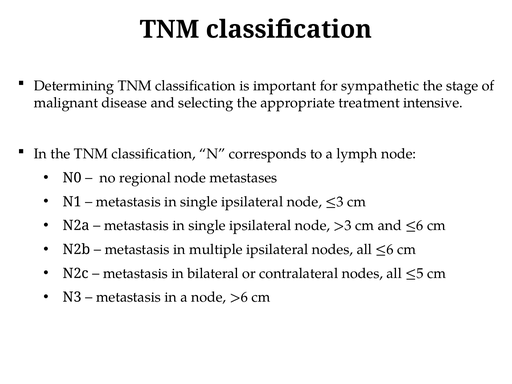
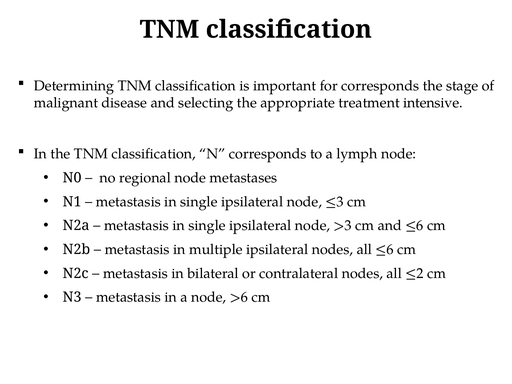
for sympathetic: sympathetic -> corresponds (380, 86)
≤5: ≤5 -> ≤2 (414, 273)
